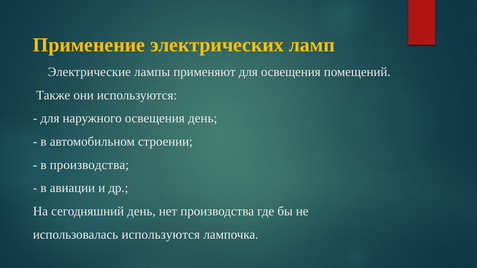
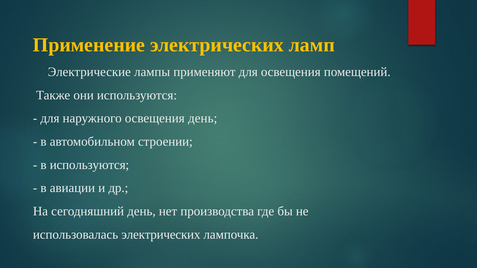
в производства: производства -> используются (89, 165)
использовалась используются: используются -> электрических (161, 235)
